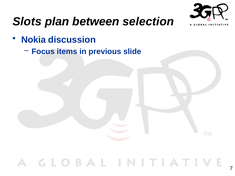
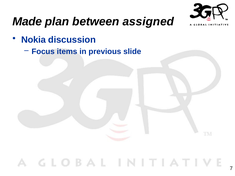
Slots: Slots -> Made (27, 22)
selection: selection -> assigned (148, 22)
